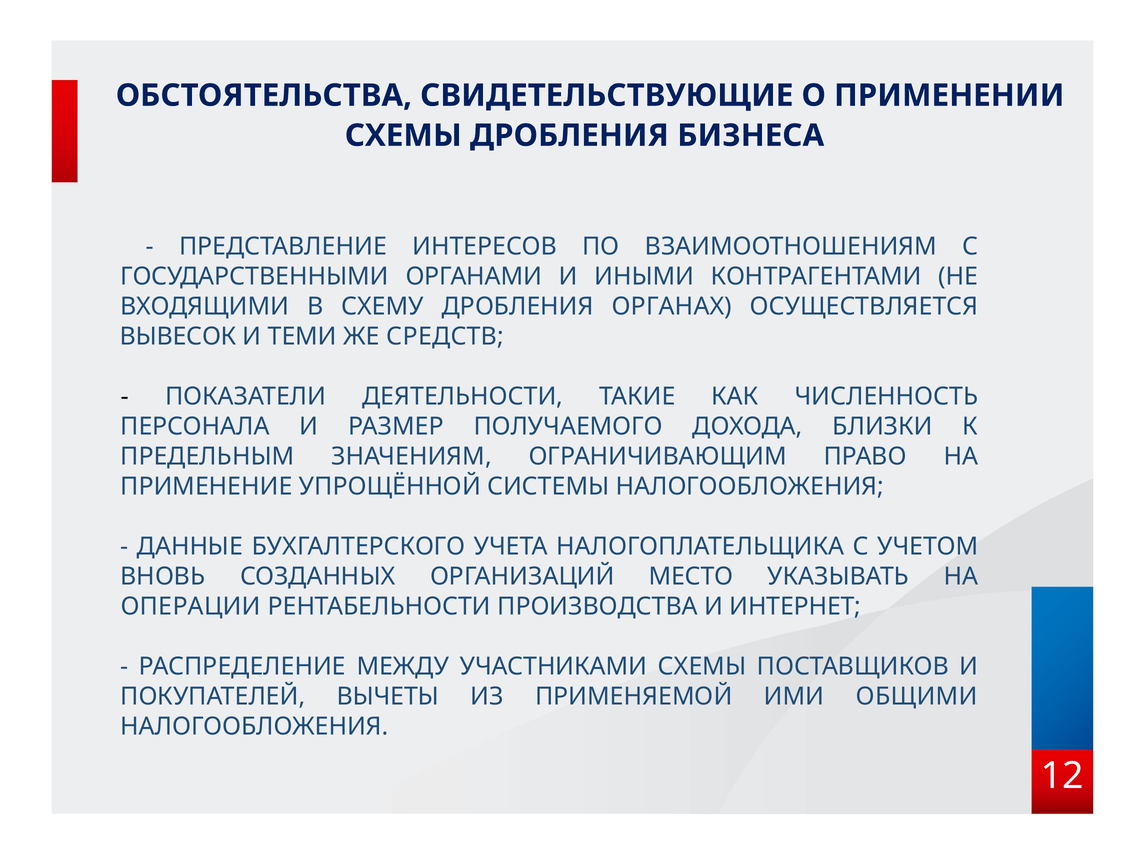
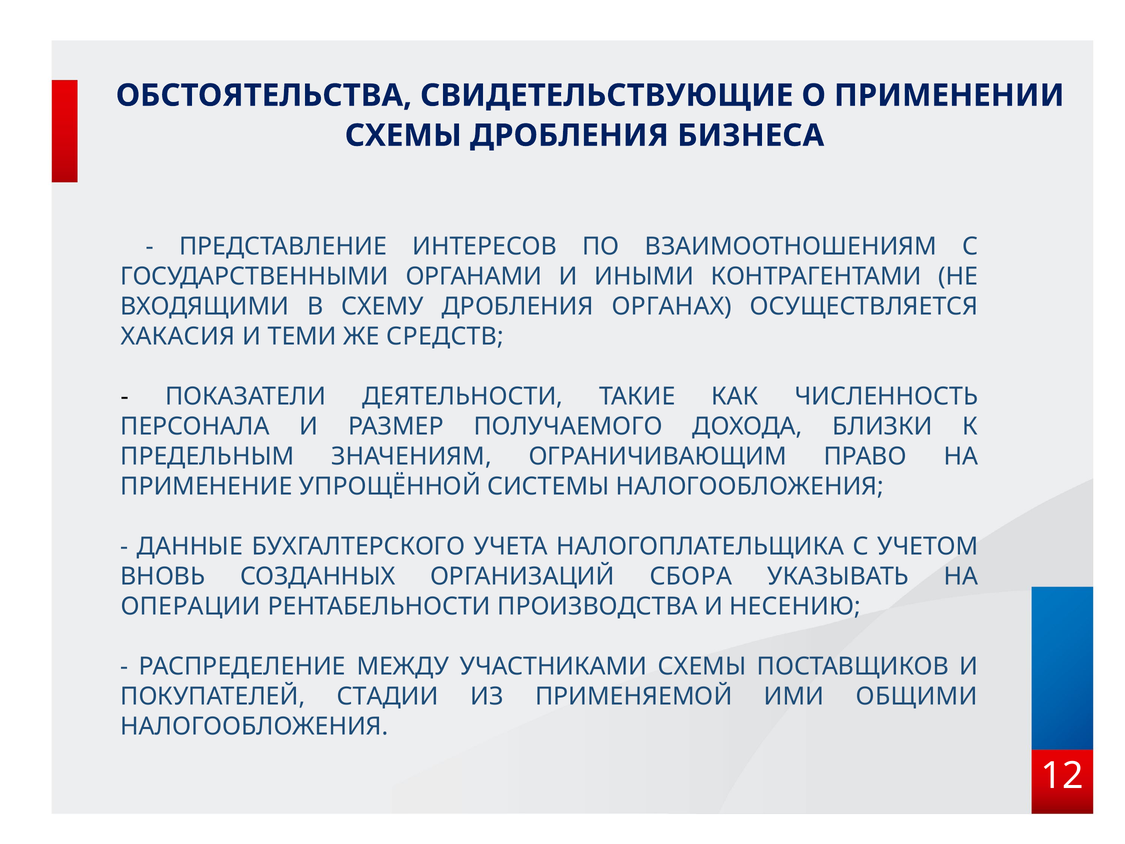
ВЫВЕСОК: ВЫВЕСОК -> ХАКАСИЯ (178, 336)
МЕСТО: МЕСТО -> СБОРА (691, 576)
ИНТЕРНЕТ: ИНТЕРНЕТ -> НЕСЕНИЮ (795, 606)
ВЫЧЕТЫ: ВЫЧЕТЫ -> СТАДИИ (388, 696)
